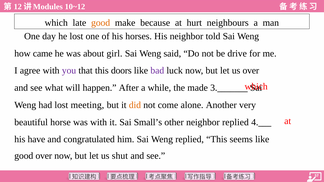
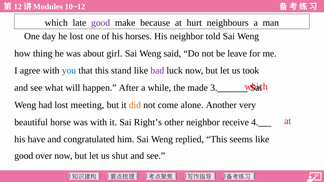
good colour: orange -> purple (101, 23)
came: came -> thing (43, 53)
drive: drive -> leave (237, 53)
you colour: purple -> blue (69, 71)
doors: doors -> stand (121, 71)
us over: over -> took (251, 71)
Small’s: Small’s -> Right’s (148, 122)
neighbor replied: replied -> receive (236, 122)
